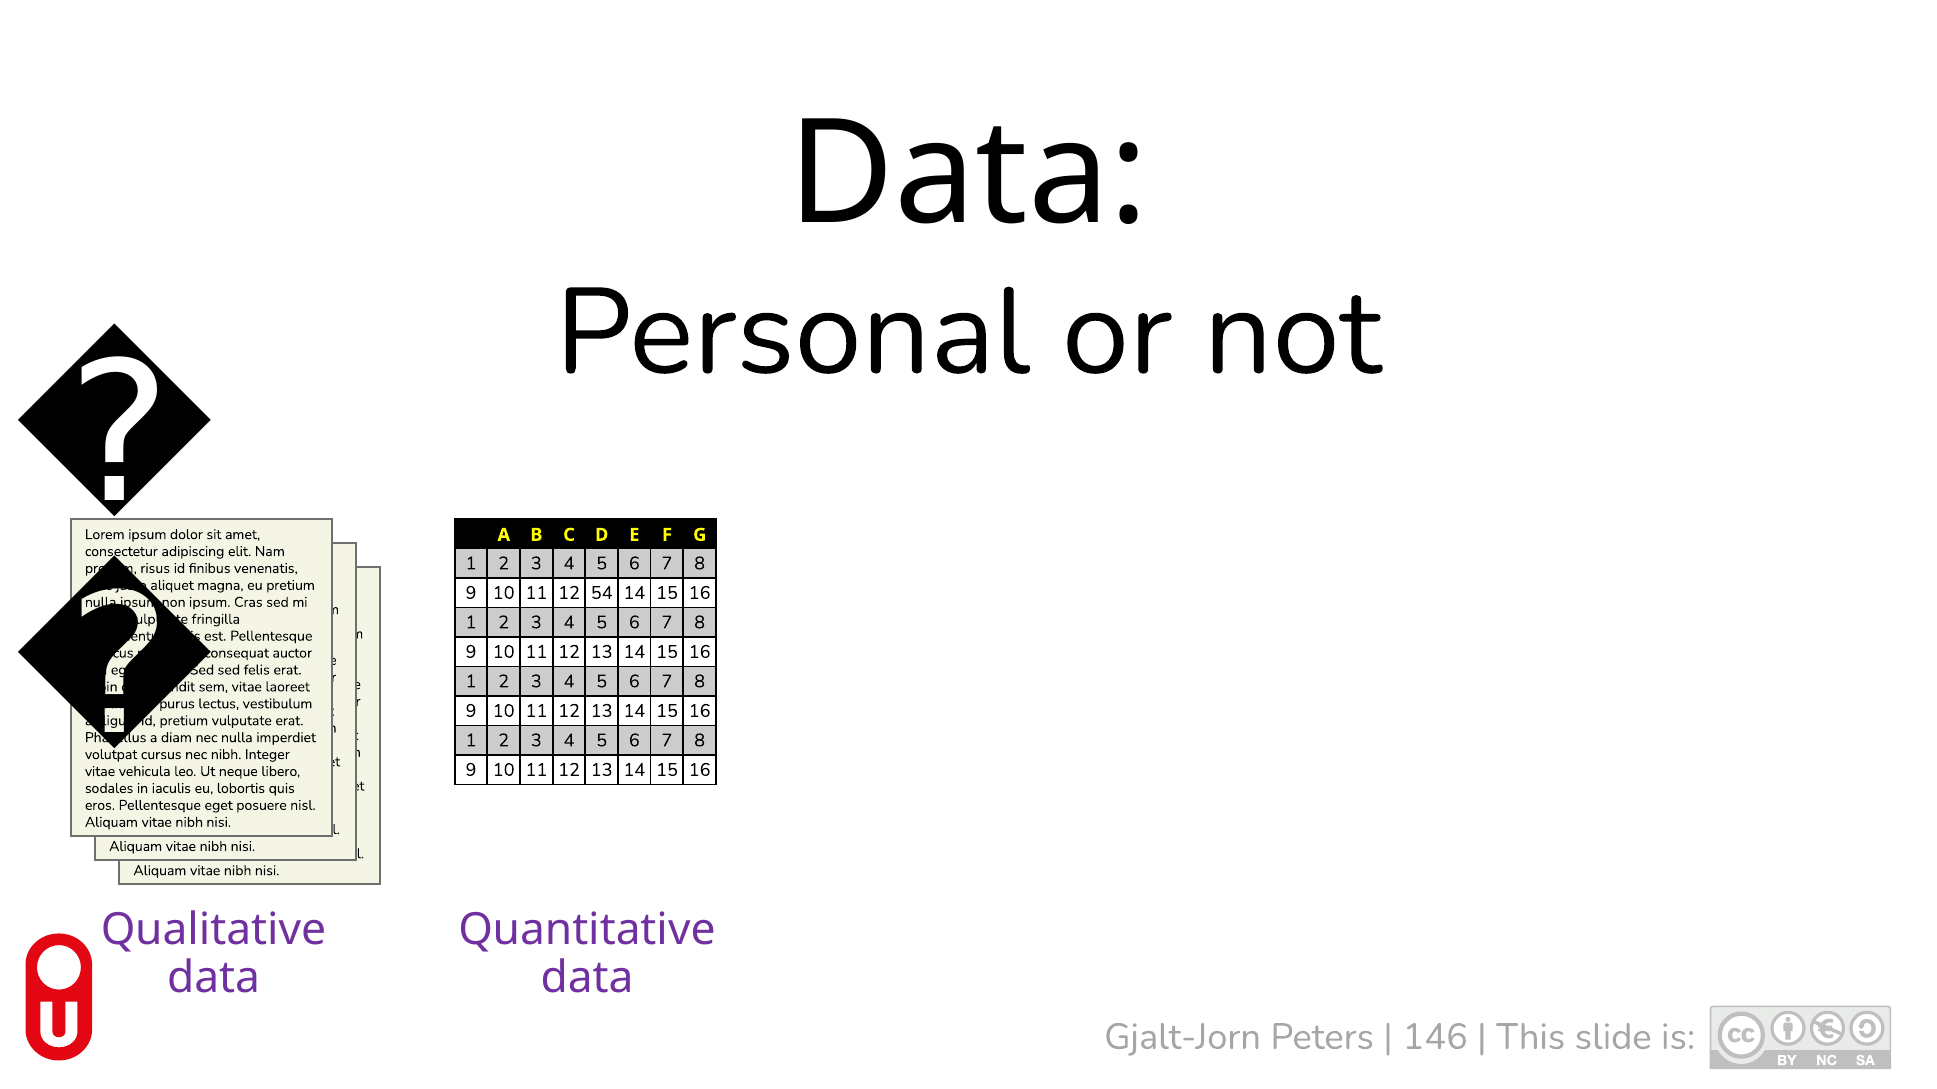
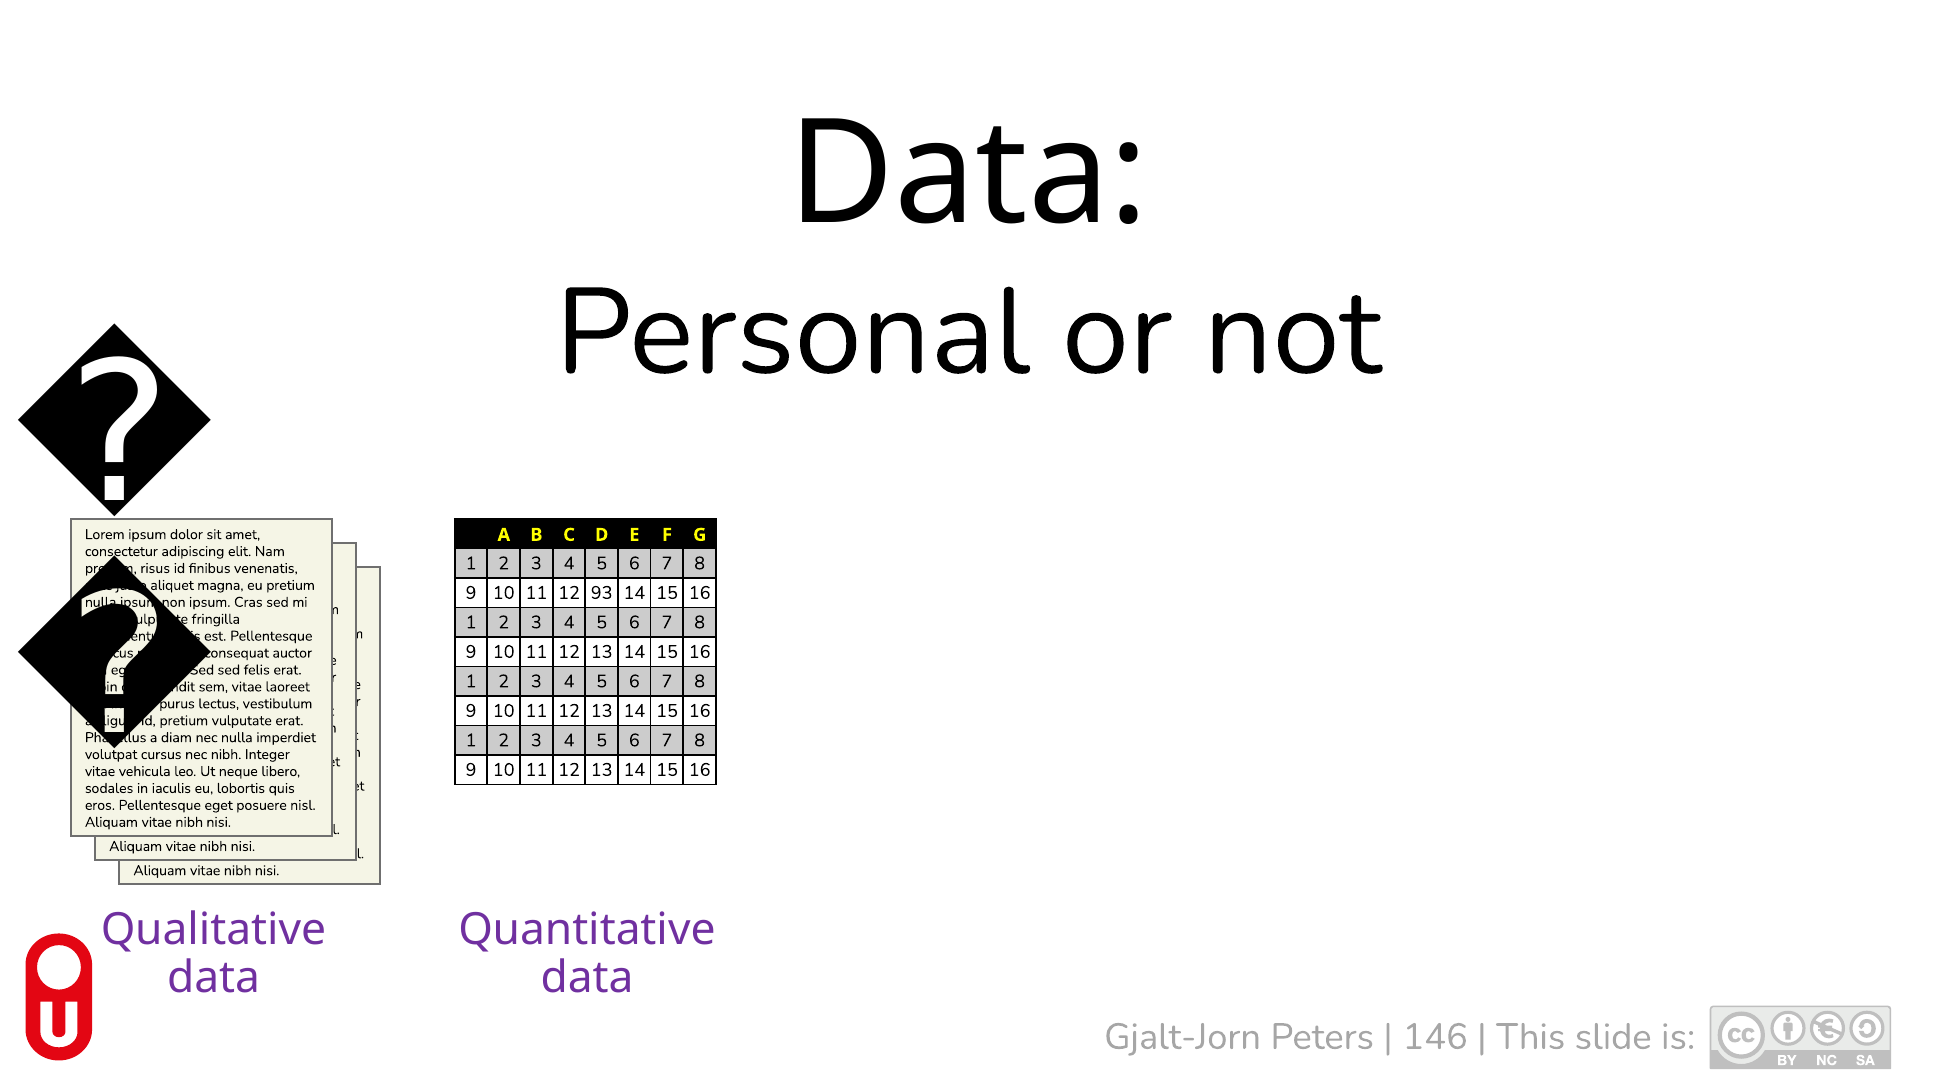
54: 54 -> 93 (602, 593)
